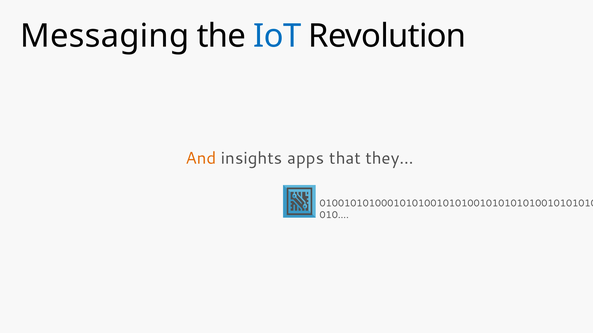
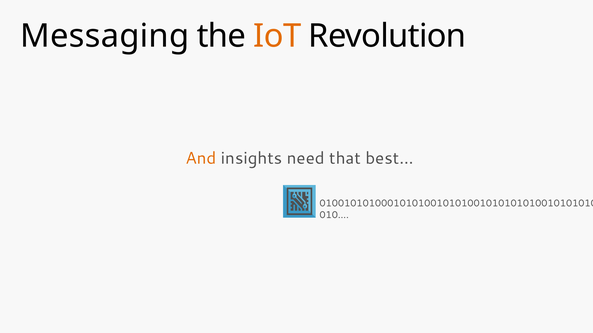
IoT colour: blue -> orange (277, 36)
apps: apps -> need (306, 159)
they…: they… -> best… (390, 159)
